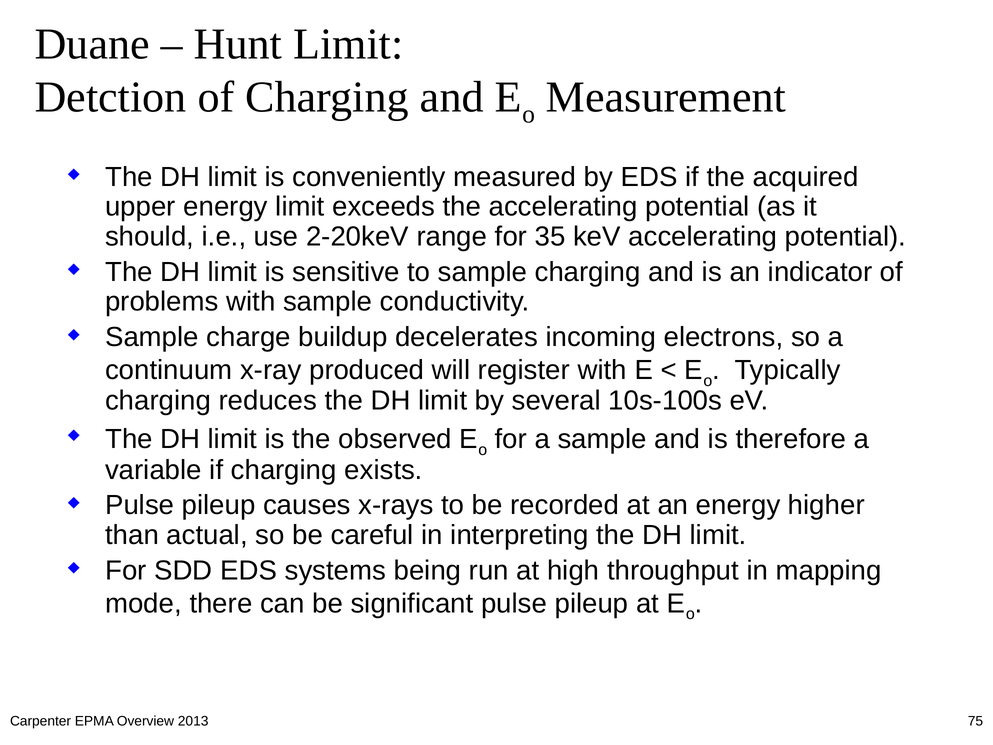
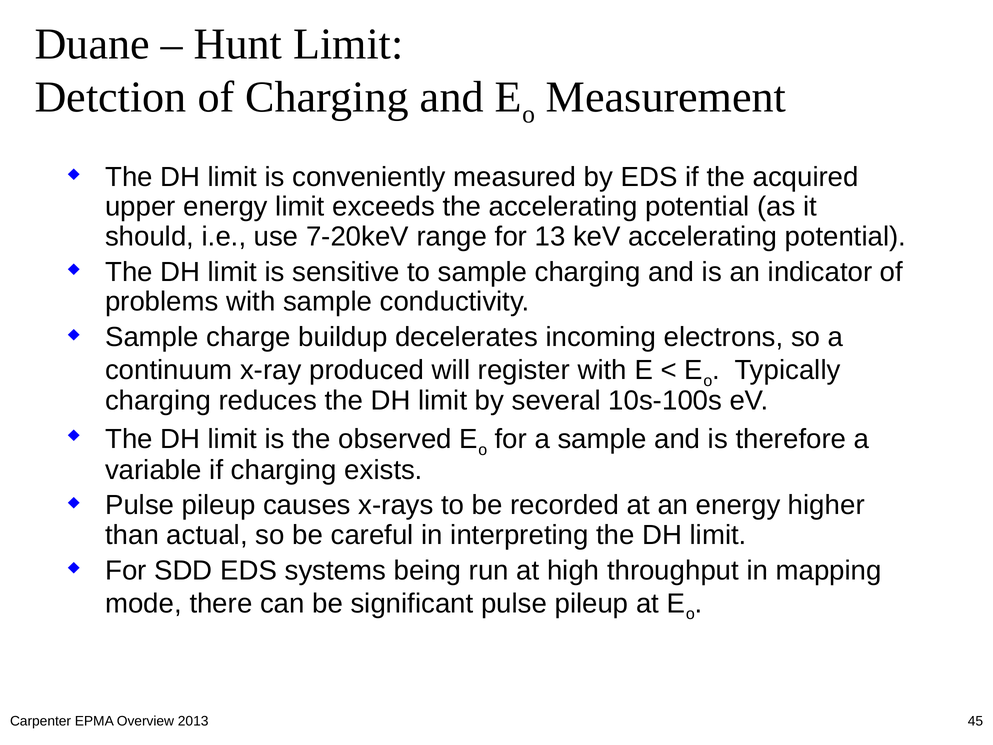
2-20keV: 2-20keV -> 7-20keV (357, 237)
35: 35 -> 13 (550, 237)
75: 75 -> 45 (975, 721)
